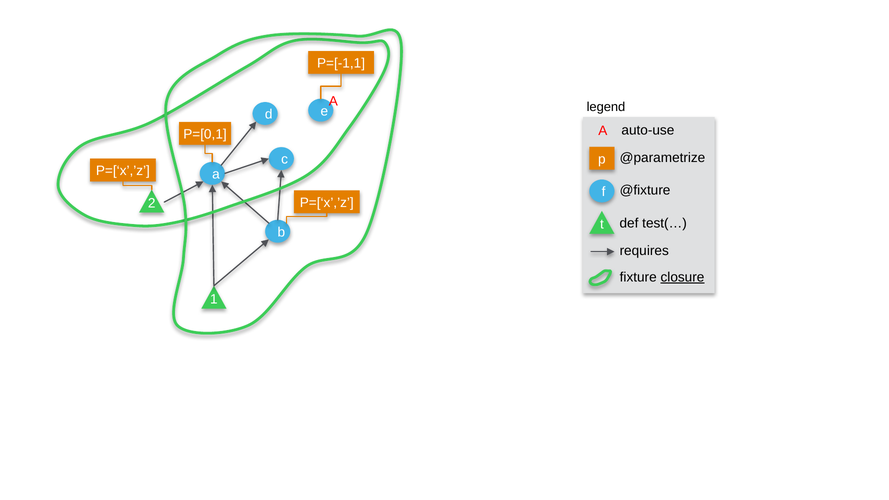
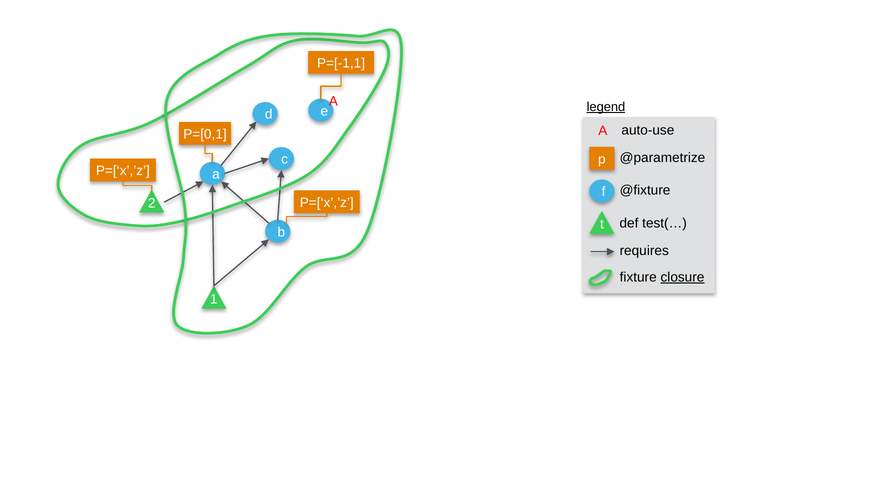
legend underline: none -> present (606, 107)
